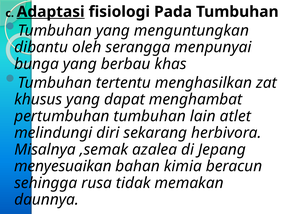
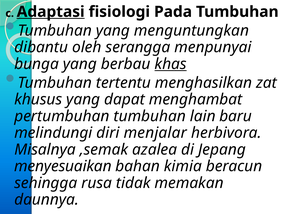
khas underline: none -> present (171, 64)
atlet: atlet -> baru (236, 116)
sekarang: sekarang -> menjalar (155, 133)
